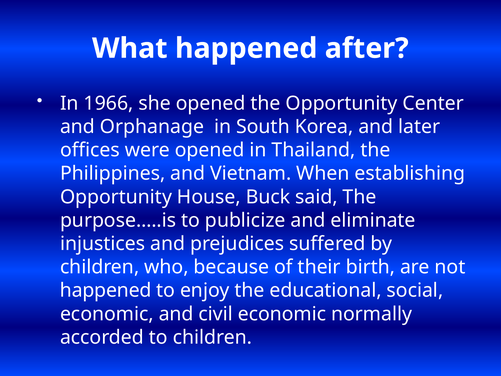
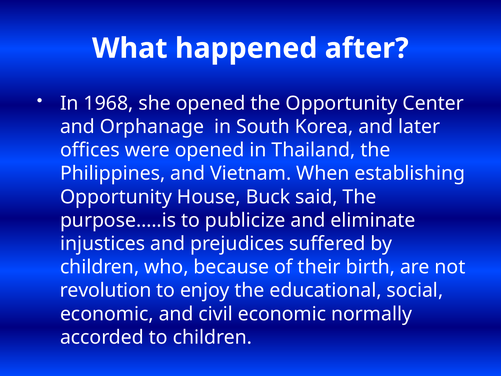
1966: 1966 -> 1968 (109, 103)
happened: happened -> revolution (106, 290)
